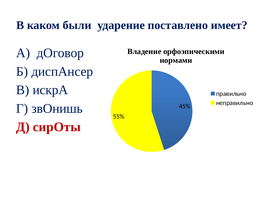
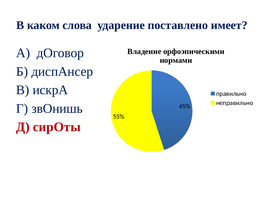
были: были -> слова (77, 25)
